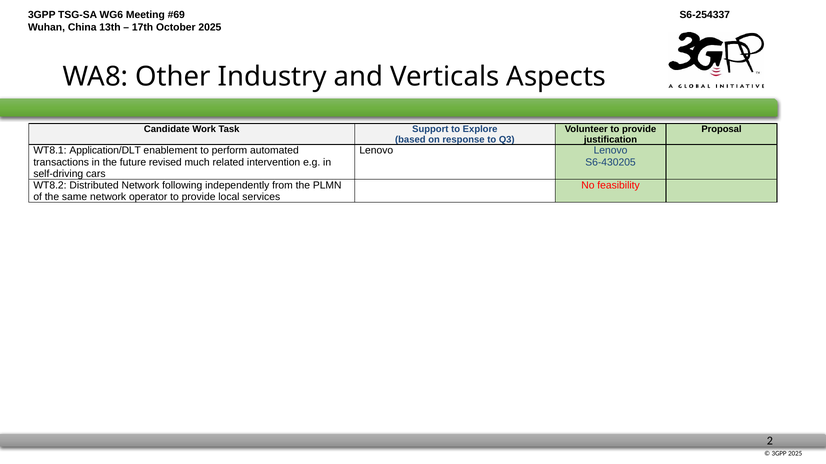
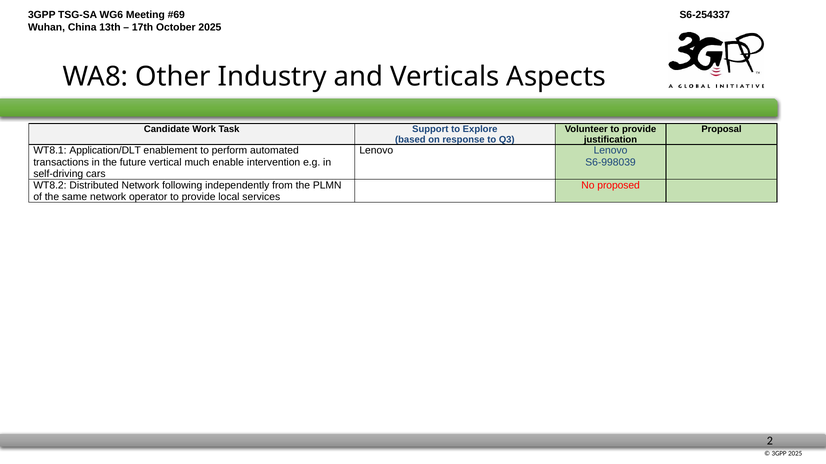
revised: revised -> vertical (165, 162)
related: related -> enable (228, 162)
S6-430205: S6-430205 -> S6-998039 (611, 162)
feasibility: feasibility -> proposed (619, 185)
